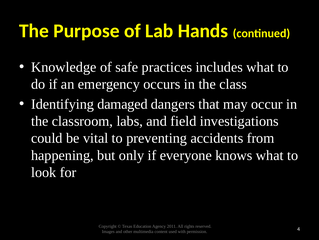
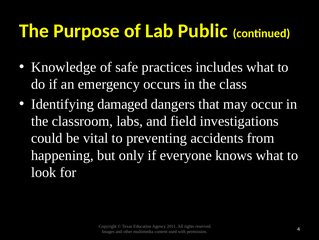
Hands: Hands -> Public (203, 31)
